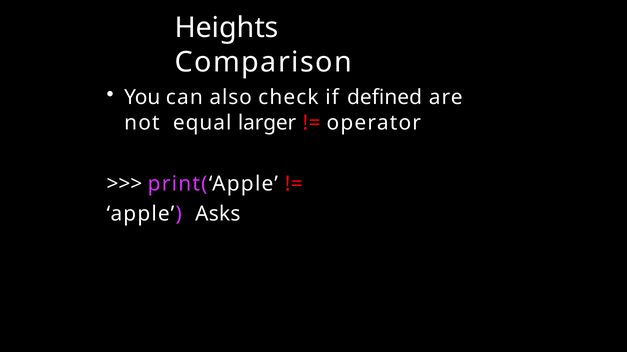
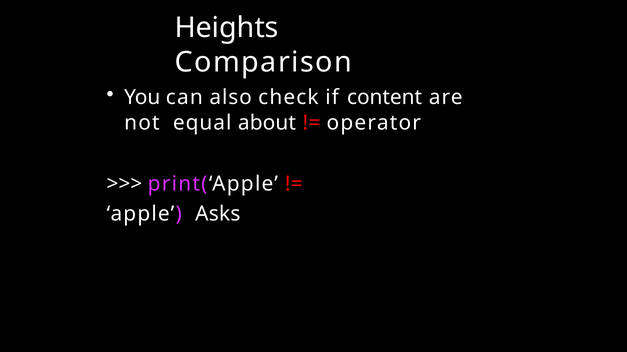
defined: defined -> content (385, 98)
larger: larger -> about (267, 123)
